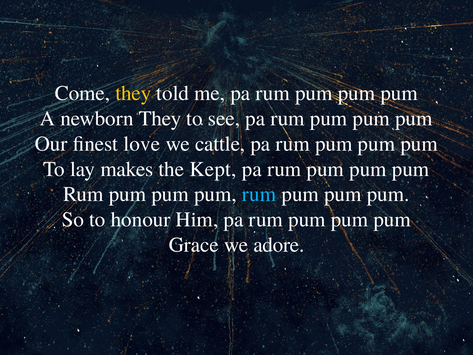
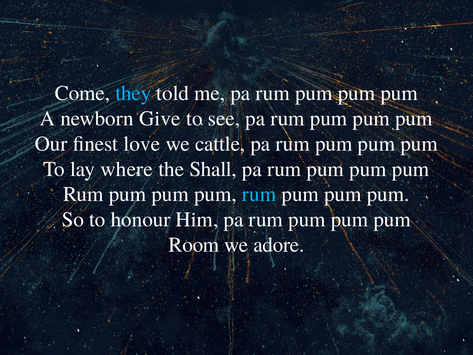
they colour: yellow -> light blue (133, 93)
newborn They: They -> Give (160, 119)
makes: makes -> where (127, 169)
Kept: Kept -> Shall (213, 169)
Grace: Grace -> Room (194, 245)
